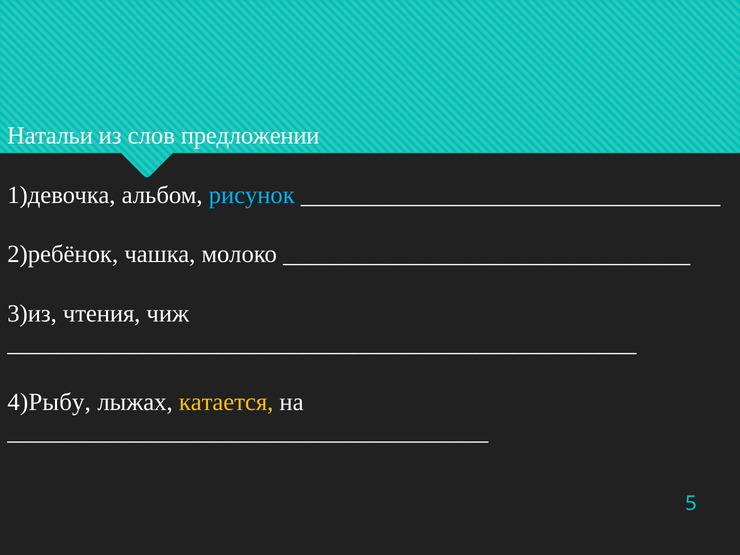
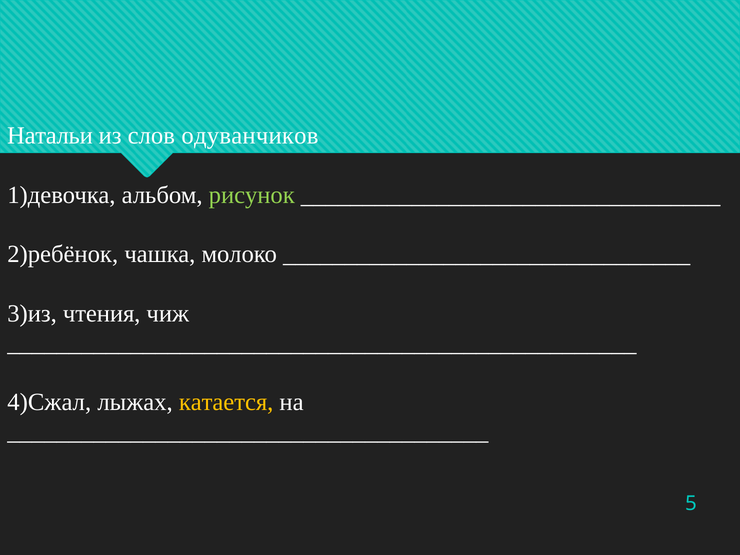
предложении: предложении -> одуванчиков (250, 136)
рисунок colour: light blue -> light green (252, 195)
4)Рыбу: 4)Рыбу -> 4)Сжал (49, 402)
